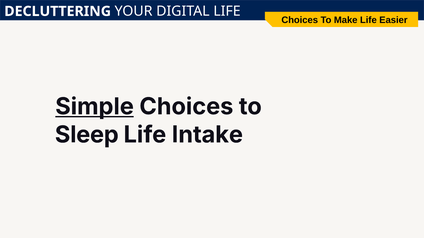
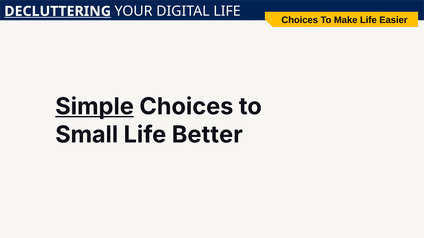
DECLUTTERING underline: none -> present (58, 11)
Sleep: Sleep -> Small (87, 135)
Intake: Intake -> Better (207, 135)
